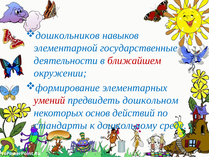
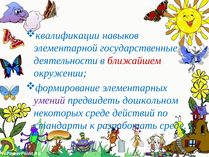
дошкольников: дошкольников -> квалификации (68, 35)
умений colour: red -> purple (49, 100)
некоторых основ: основ -> среде (98, 113)
дошкольному: дошкольному -> разработать (127, 125)
